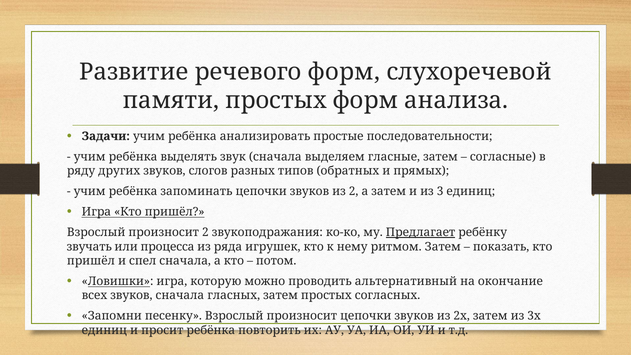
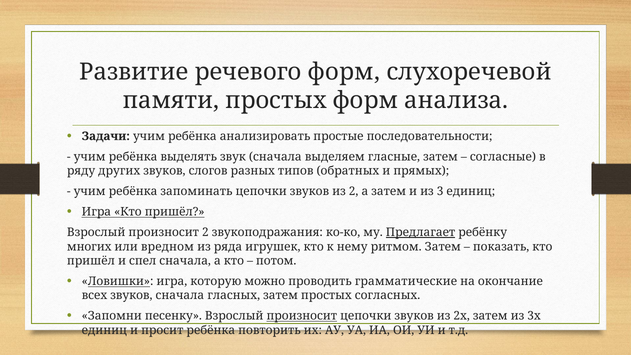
звучать: звучать -> многих (89, 247)
процесса: процесса -> вредном (167, 247)
альтернативный: альтернативный -> грамматические (406, 281)
произносит underline: none -> present (302, 316)
